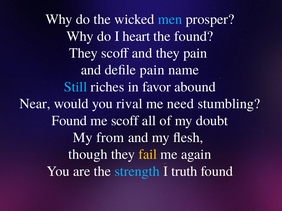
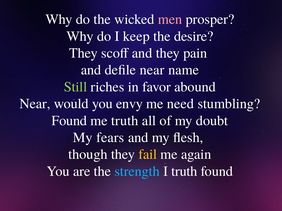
men colour: light blue -> pink (170, 19)
heart: heart -> keep (136, 36)
the found: found -> desire (194, 36)
defile pain: pain -> near (152, 70)
Still colour: light blue -> light green (76, 87)
rival: rival -> envy (130, 104)
me scoff: scoff -> truth (125, 121)
from: from -> fears (110, 138)
